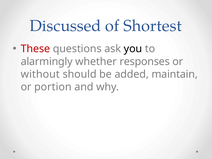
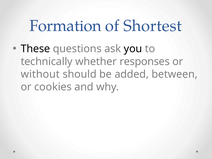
Discussed: Discussed -> Formation (65, 26)
These colour: red -> black (35, 49)
alarmingly: alarmingly -> technically (47, 62)
maintain: maintain -> between (175, 74)
portion: portion -> cookies (53, 87)
